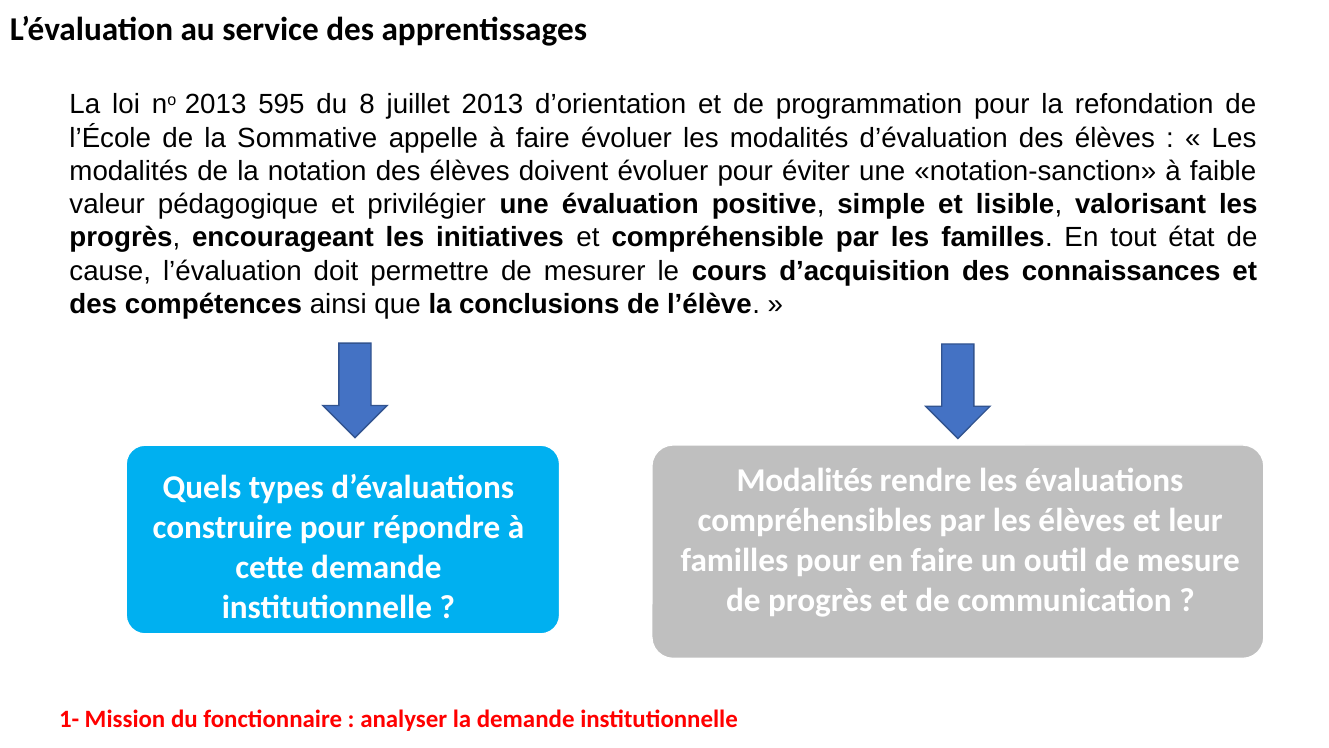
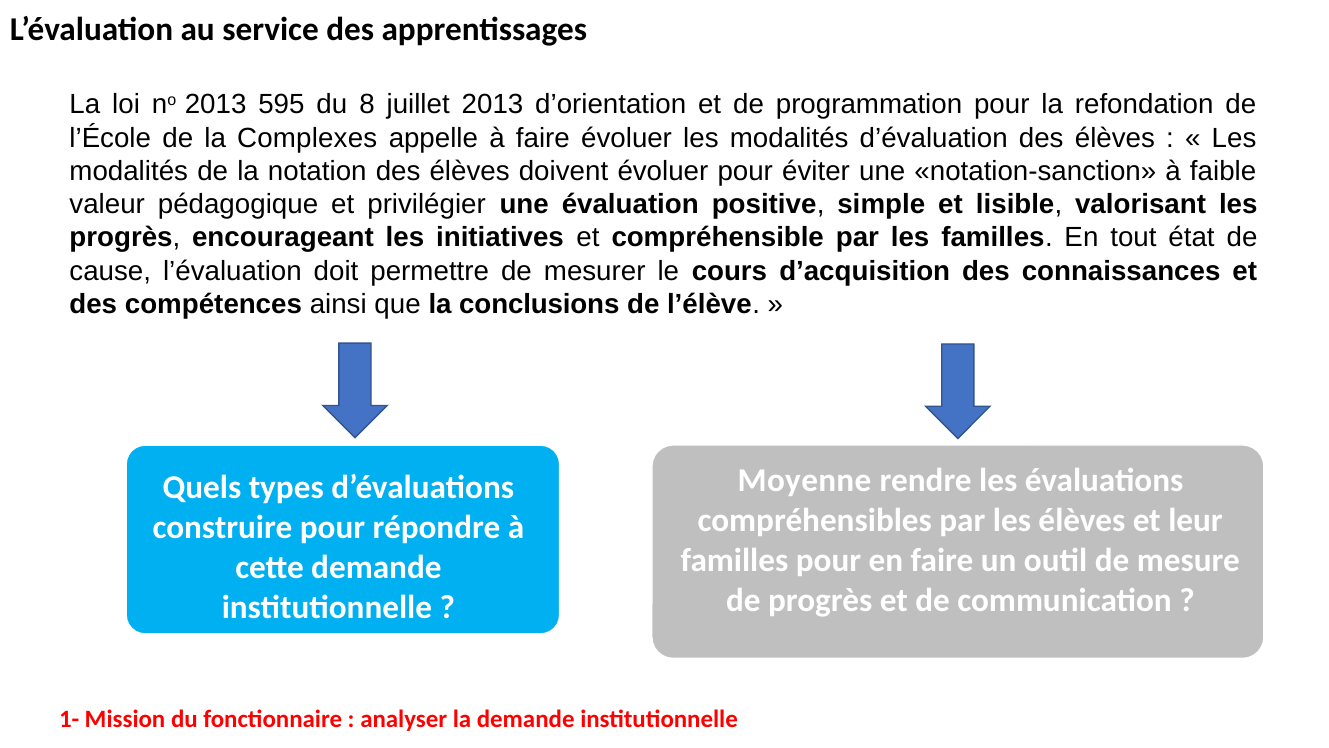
Sommative: Sommative -> Complexes (307, 138)
Modalités: Modalités -> Moyenne (804, 480)
